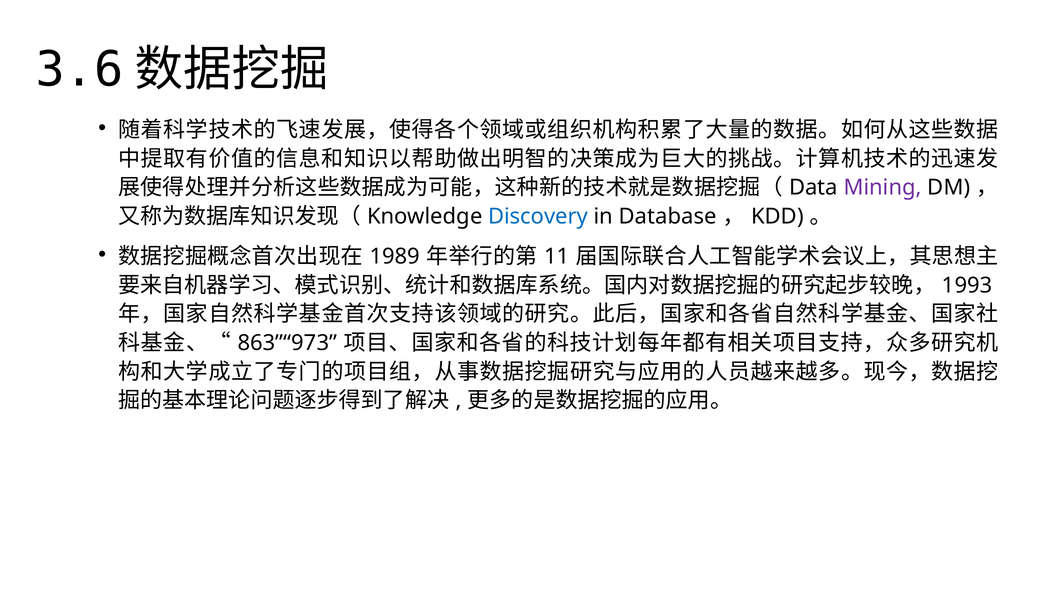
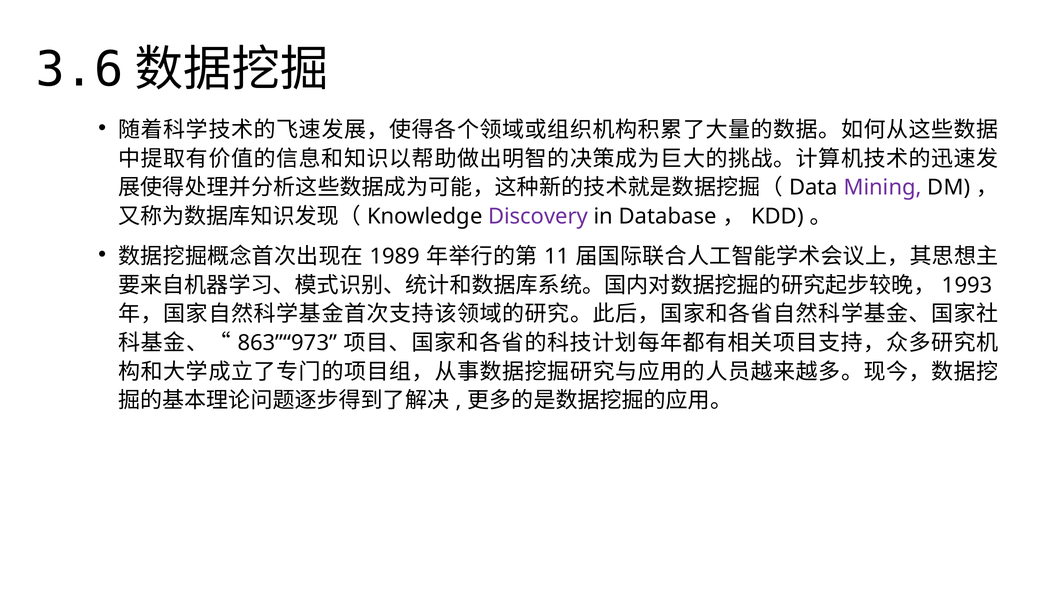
Discovery colour: blue -> purple (538, 216)
